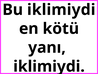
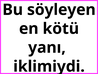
Bu iklimiydi: iklimiydi -> söyleyen (61, 10)
